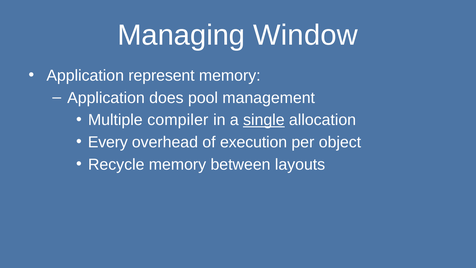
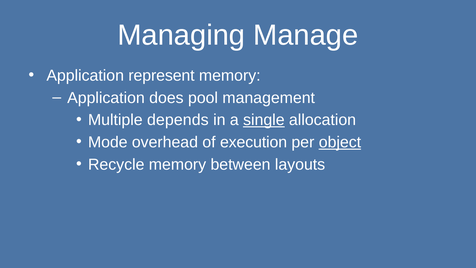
Window: Window -> Manage (306, 35)
compiler: compiler -> depends (178, 120)
Every: Every -> Mode (108, 142)
object underline: none -> present (340, 142)
